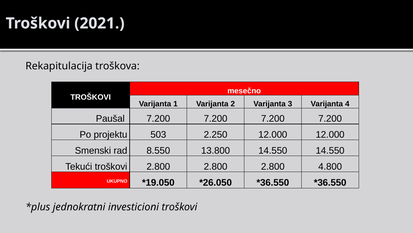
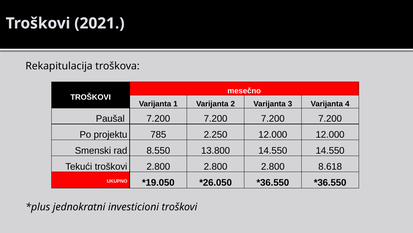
503: 503 -> 785 (158, 134)
4.800: 4.800 -> 8.618 (330, 166)
